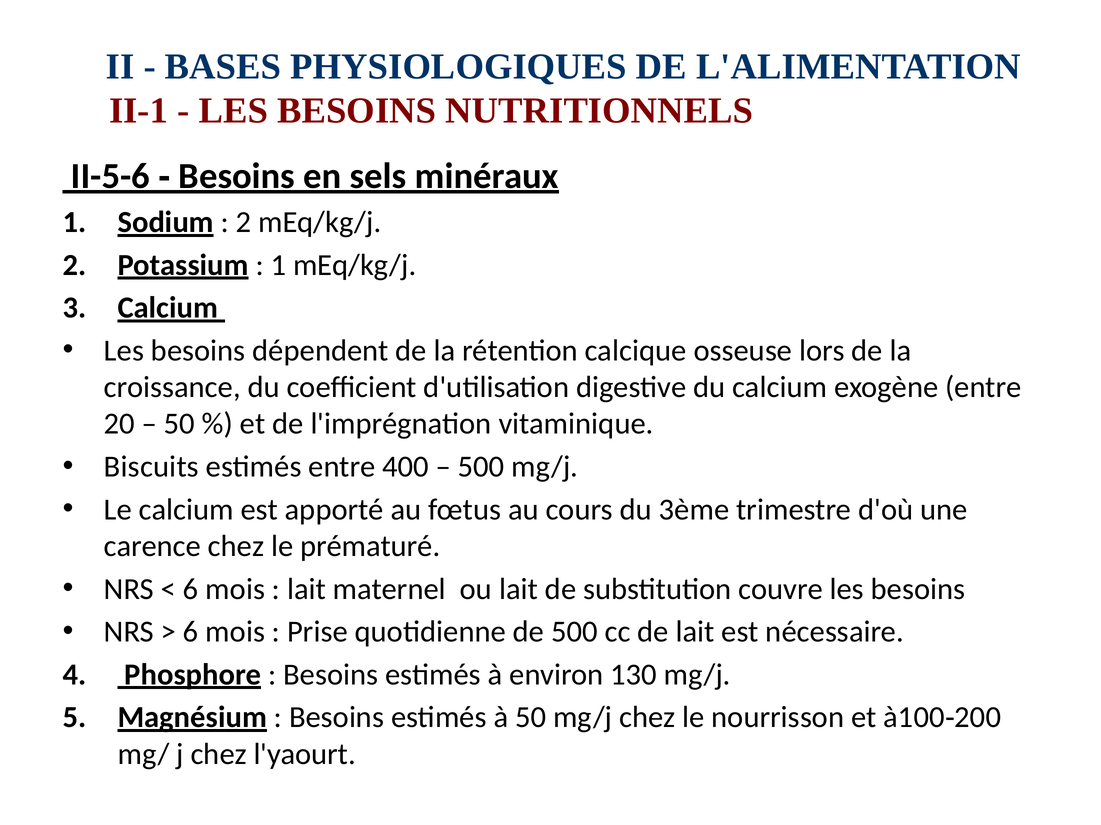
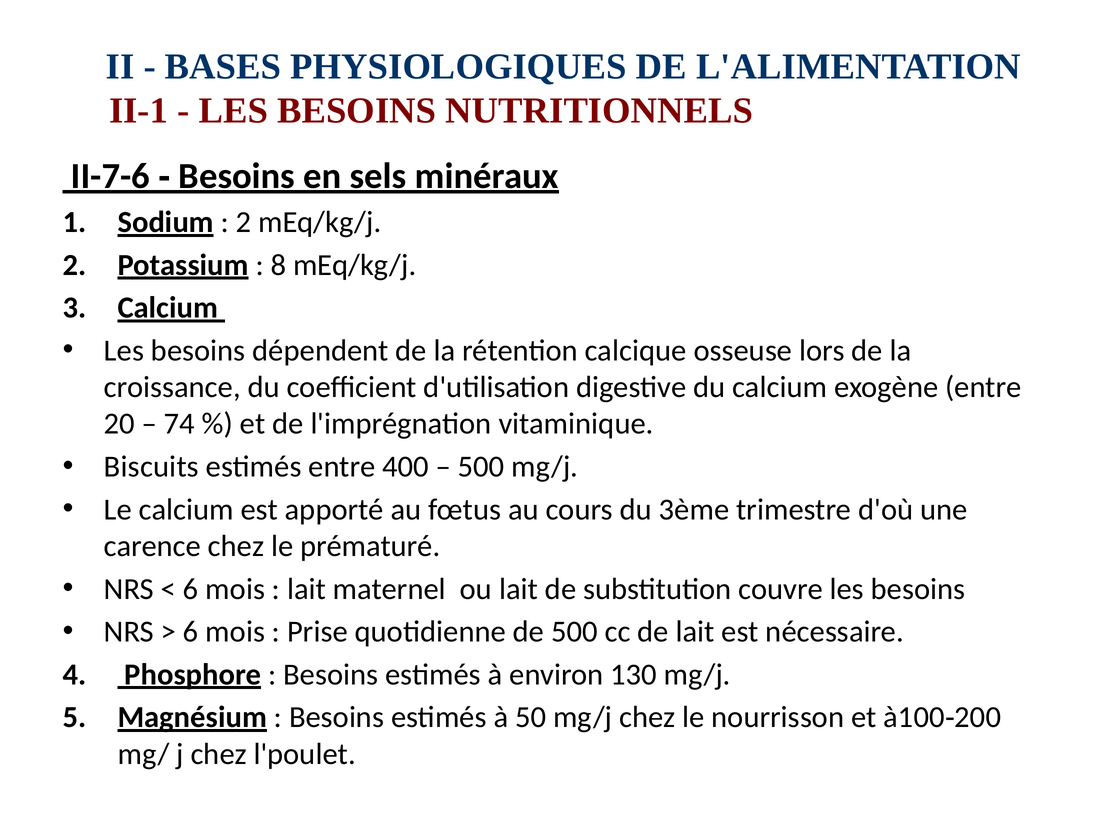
II-5-6: II-5-6 -> II-7-6 (110, 176)
1: 1 -> 8 (278, 265)
50: 50 -> 74 (179, 424)
l'yaourt: l'yaourt -> l'poulet (305, 755)
